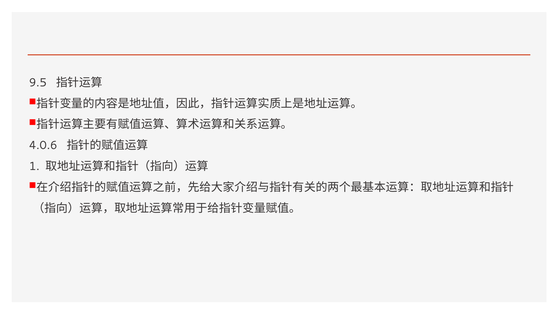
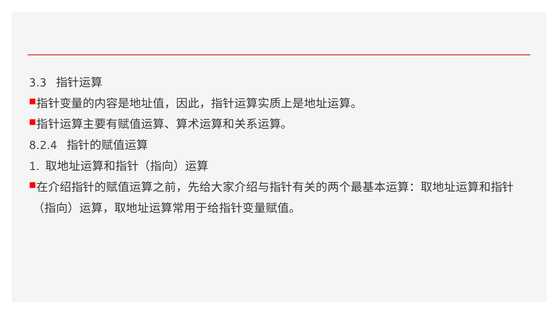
9.5: 9.5 -> 3.3 (38, 83)
4.0.6: 4.0.6 -> 8.2.4 (43, 145)
